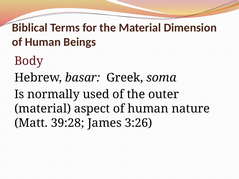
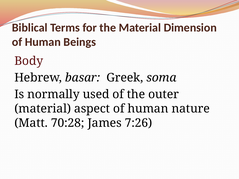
39:28: 39:28 -> 70:28 (68, 123)
3:26: 3:26 -> 7:26 (138, 123)
